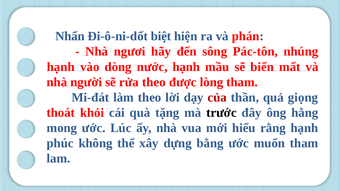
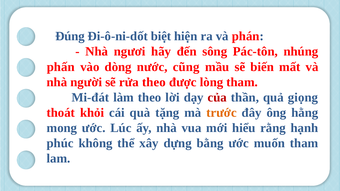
Nhấn: Nhấn -> Đúng (70, 36)
hạnh: hạnh -> phấn (61, 67)
nước hạnh: hạnh -> cũng (186, 67)
trước colour: black -> orange (222, 113)
